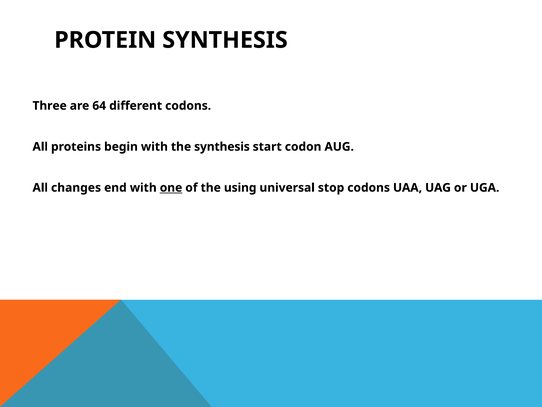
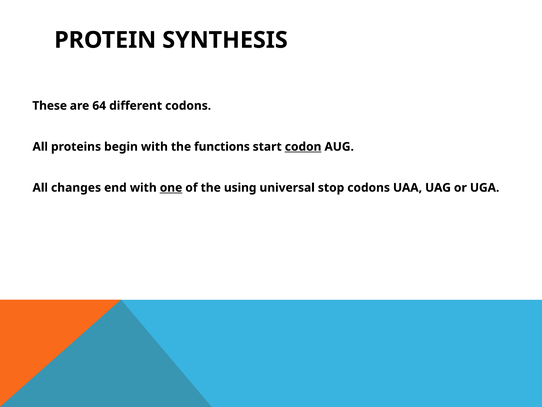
Three: Three -> These (50, 106)
the synthesis: synthesis -> functions (222, 147)
codon underline: none -> present (303, 147)
